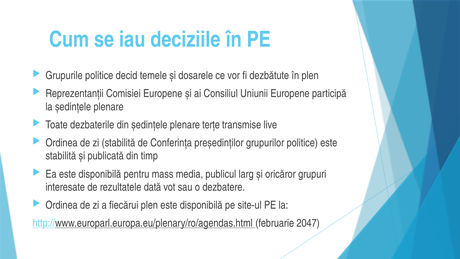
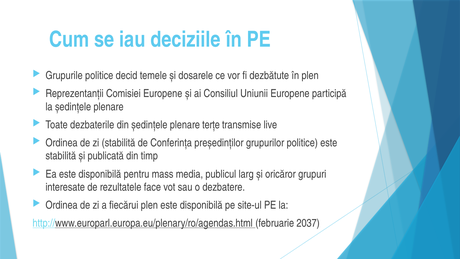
dată: dată -> face (152, 187)
2047: 2047 -> 2037 (308, 223)
